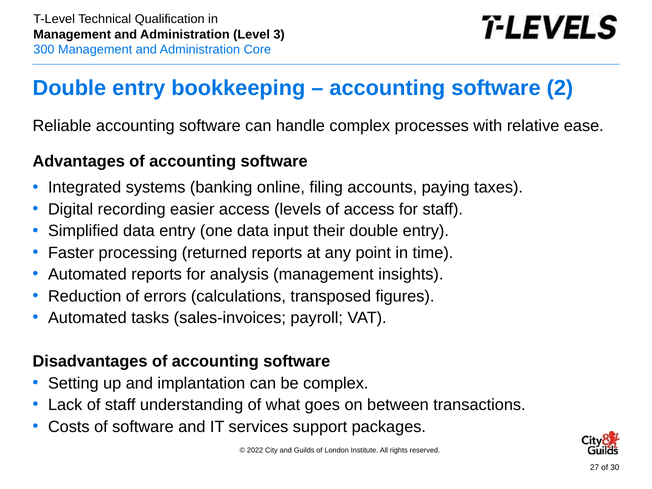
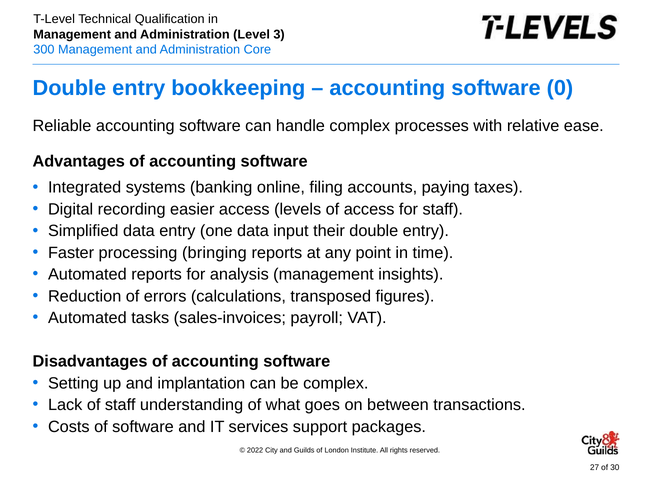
2: 2 -> 0 (560, 88)
returned: returned -> bringing (214, 253)
